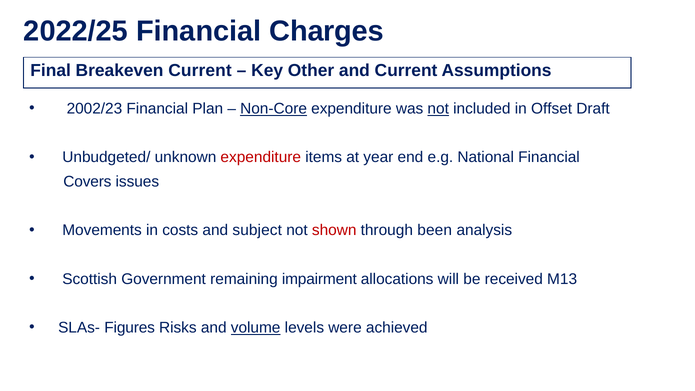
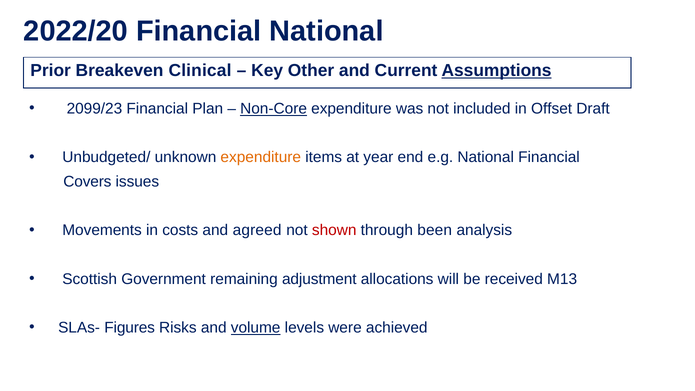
2022/25: 2022/25 -> 2022/20 (76, 31)
Financial Charges: Charges -> National (327, 31)
Final: Final -> Prior (51, 71)
Breakeven Current: Current -> Clinical (200, 71)
Assumptions underline: none -> present (497, 71)
2002/23: 2002/23 -> 2099/23 (94, 109)
not underline: present -> none (438, 109)
expenditure colour: red -> orange (261, 157)
subject: subject -> agreed (257, 230)
impairment: impairment -> adjustment (319, 279)
